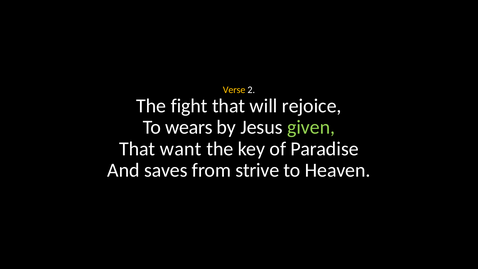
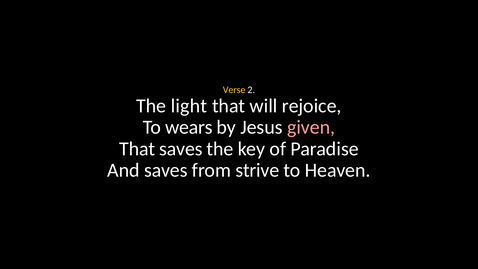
fight: fight -> light (189, 106)
given colour: light green -> pink (311, 127)
That want: want -> saves (181, 149)
